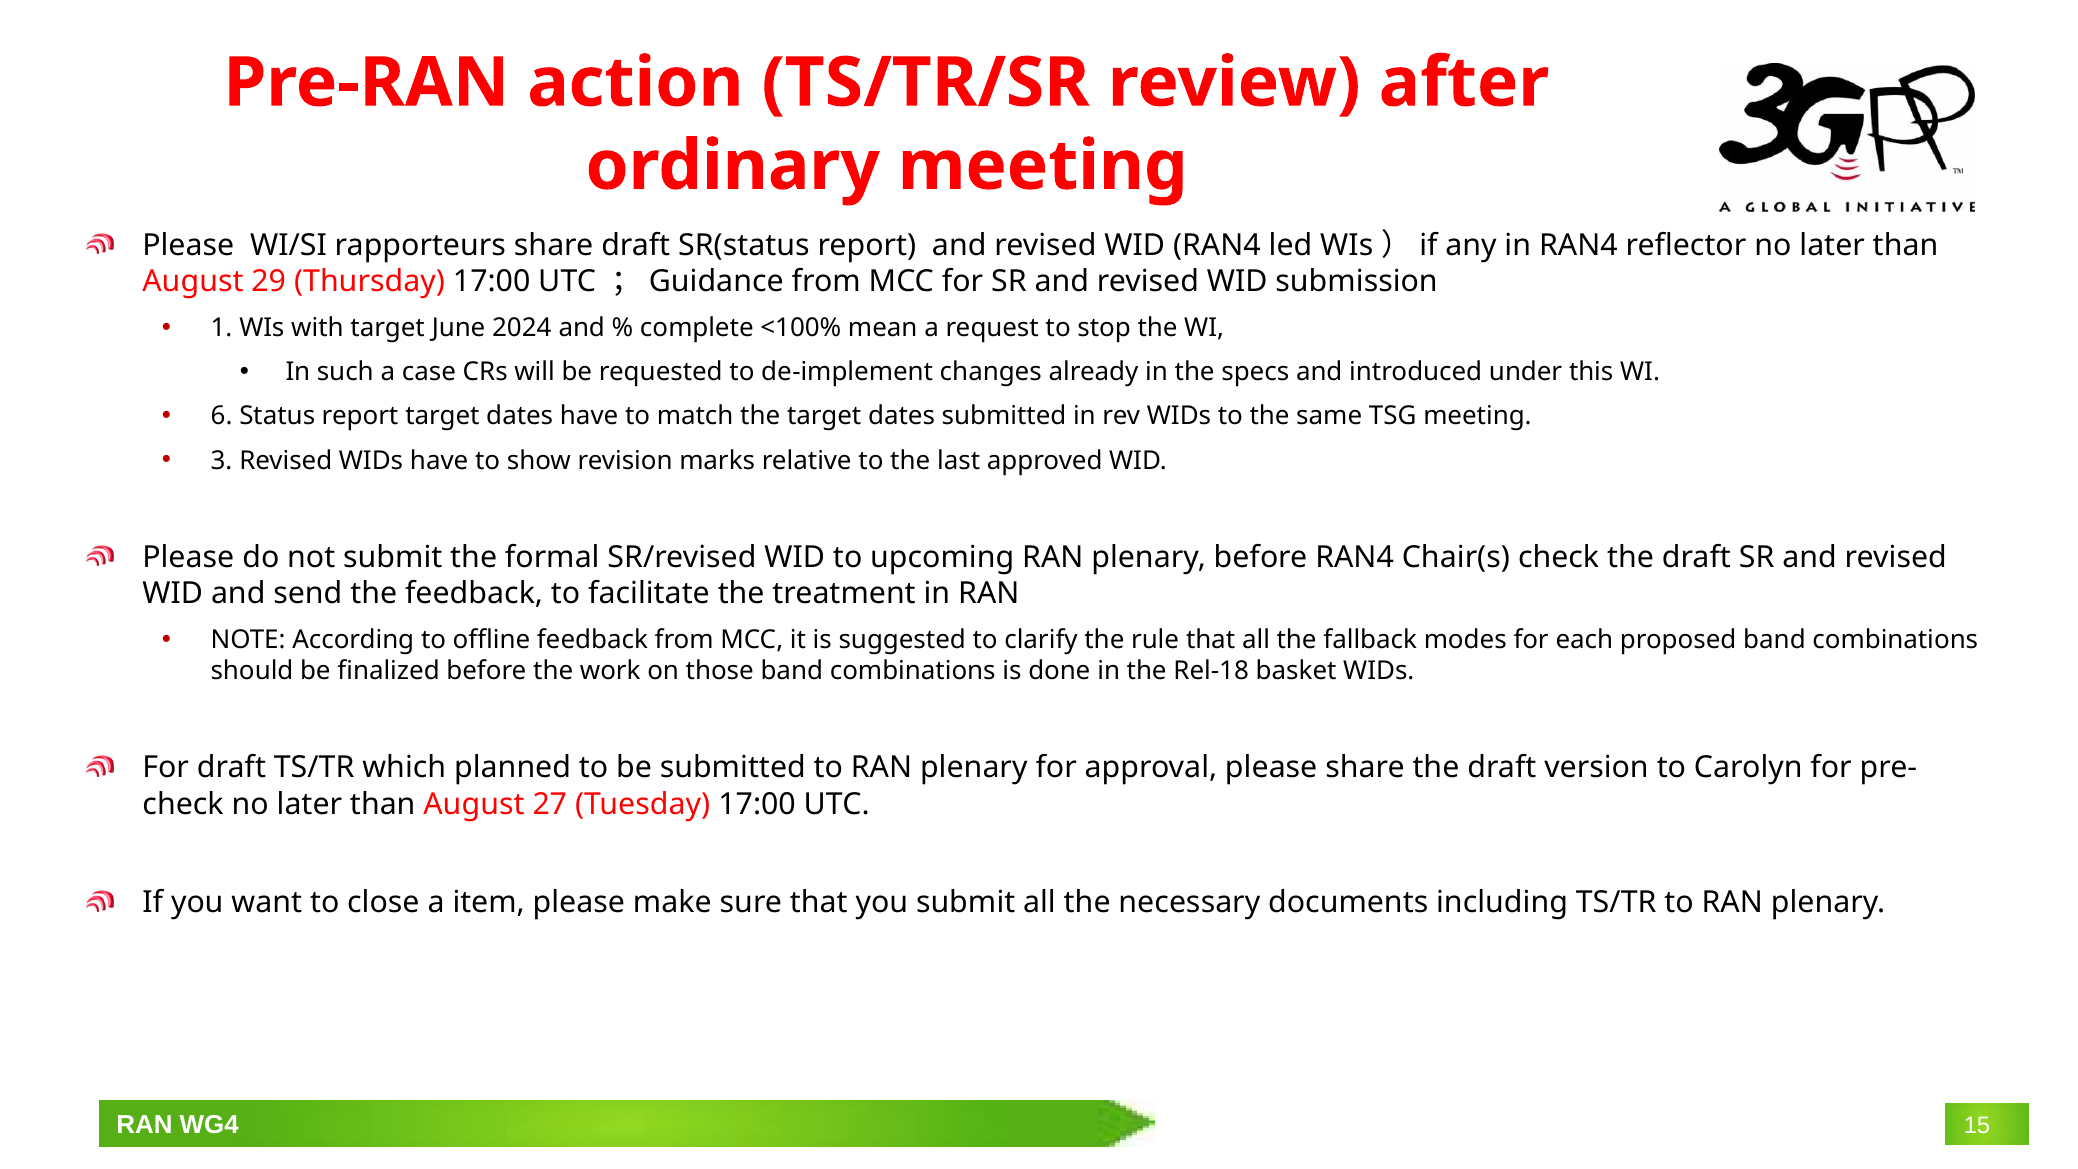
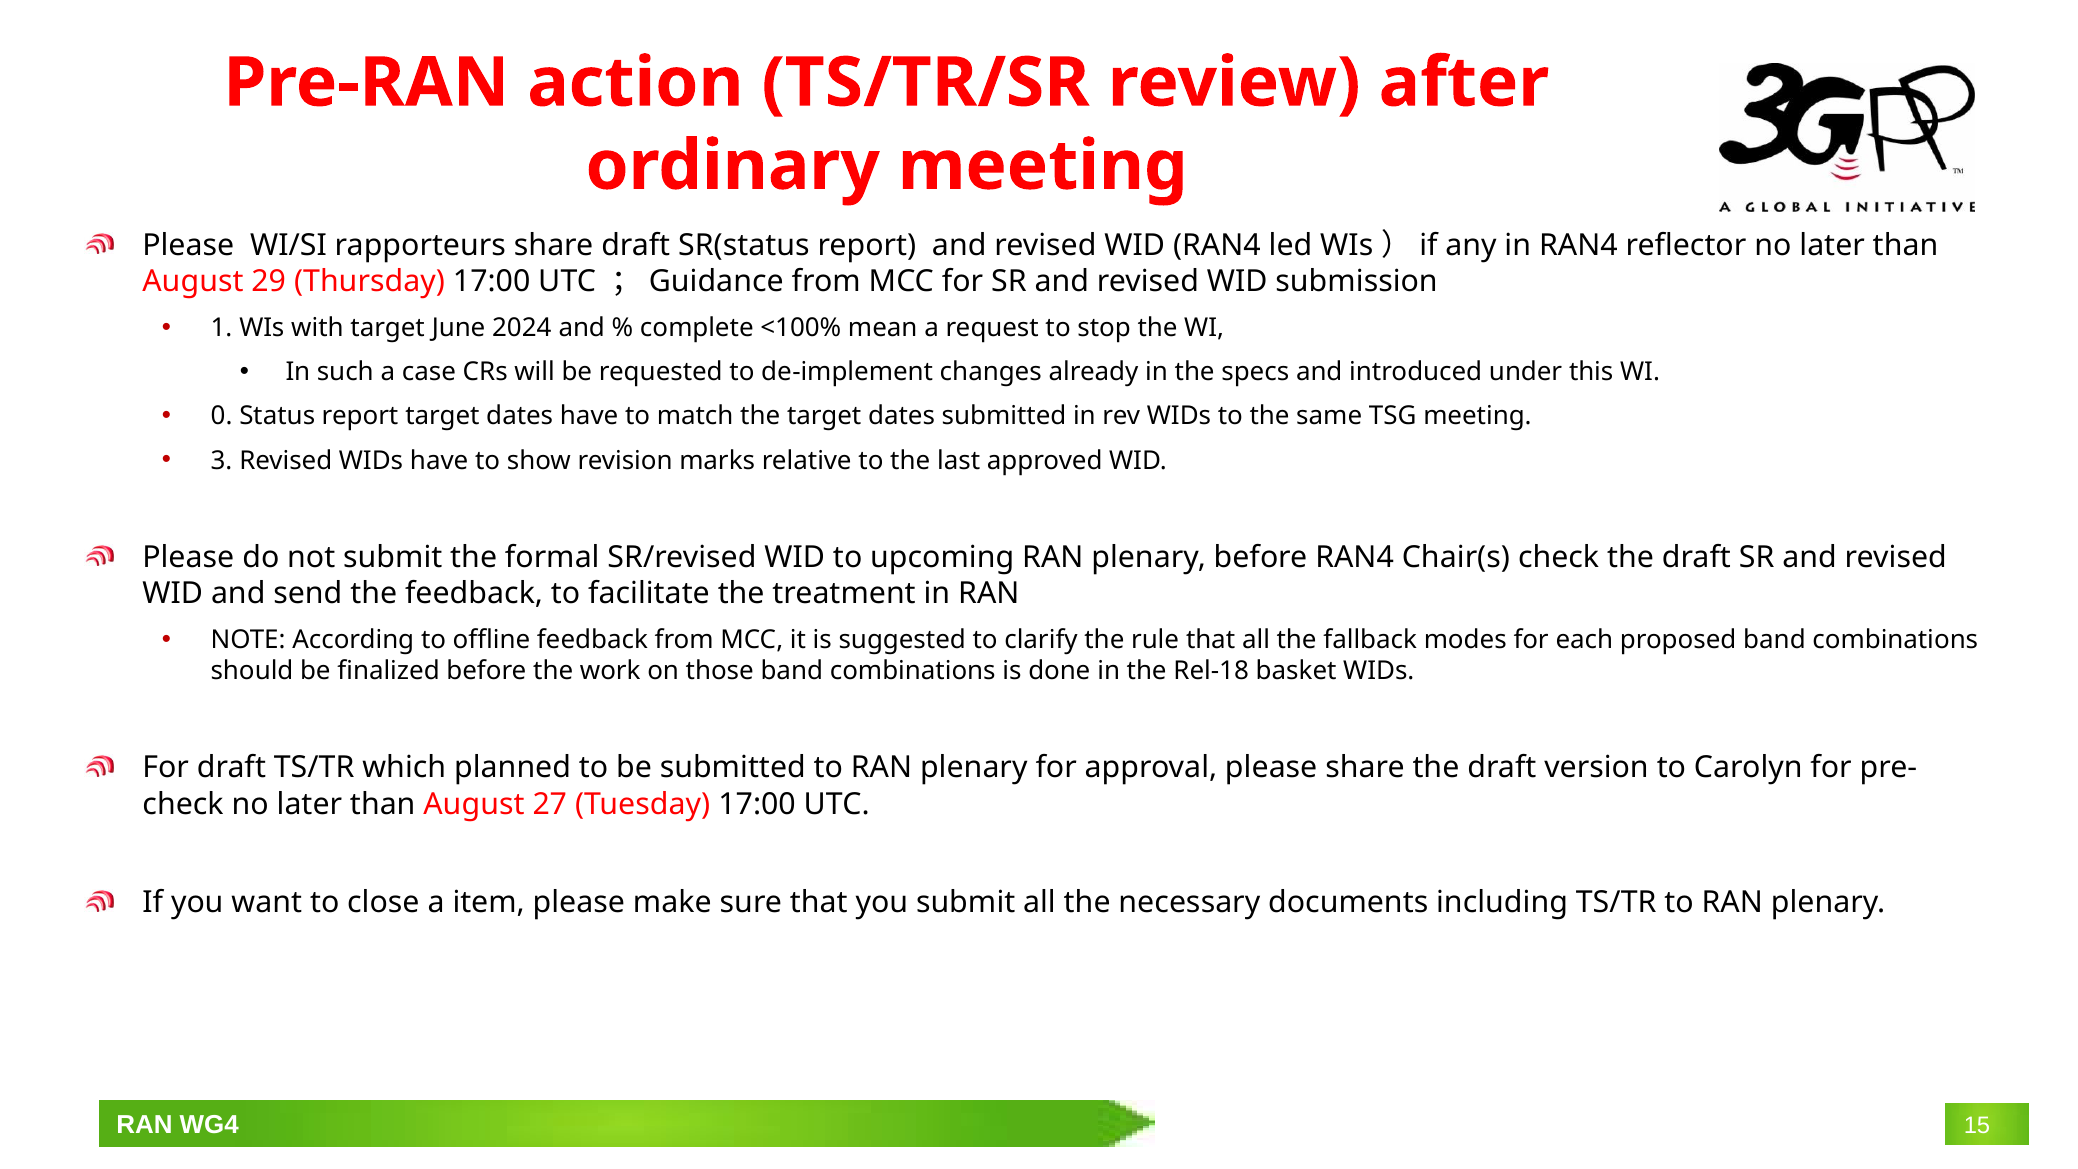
6: 6 -> 0 (222, 416)
